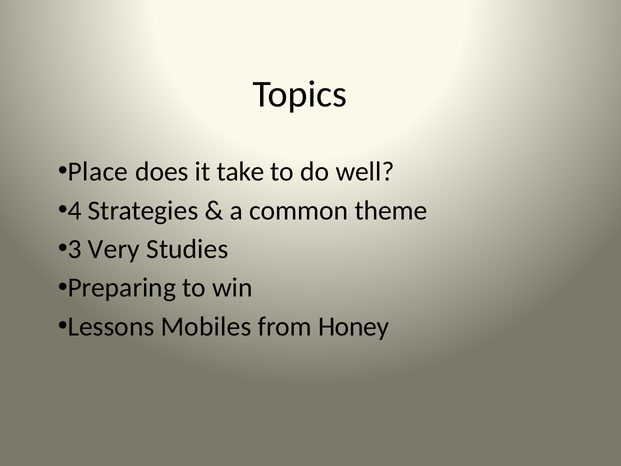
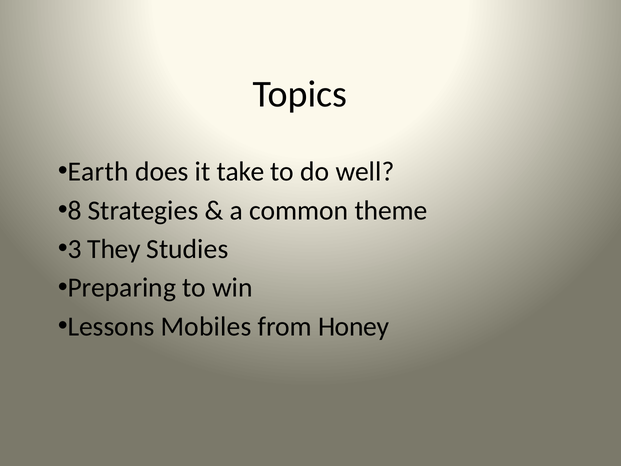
Place: Place -> Earth (98, 172)
4: 4 -> 8 (75, 210)
Very: Very -> They (114, 249)
